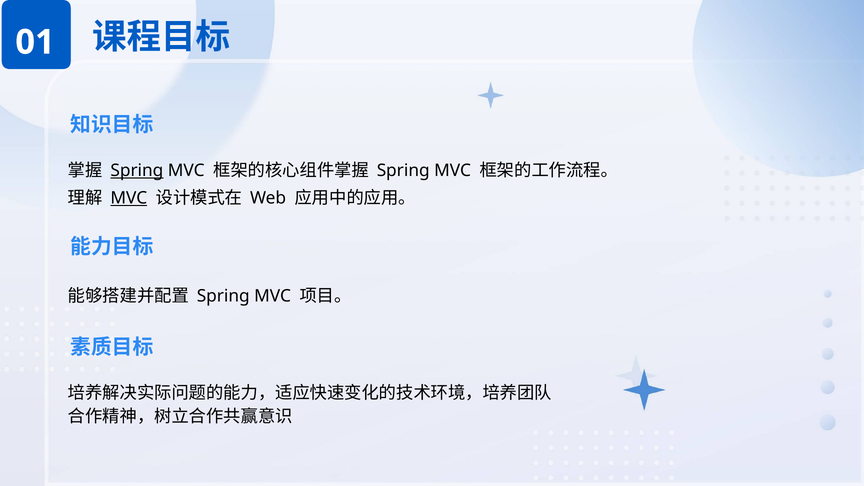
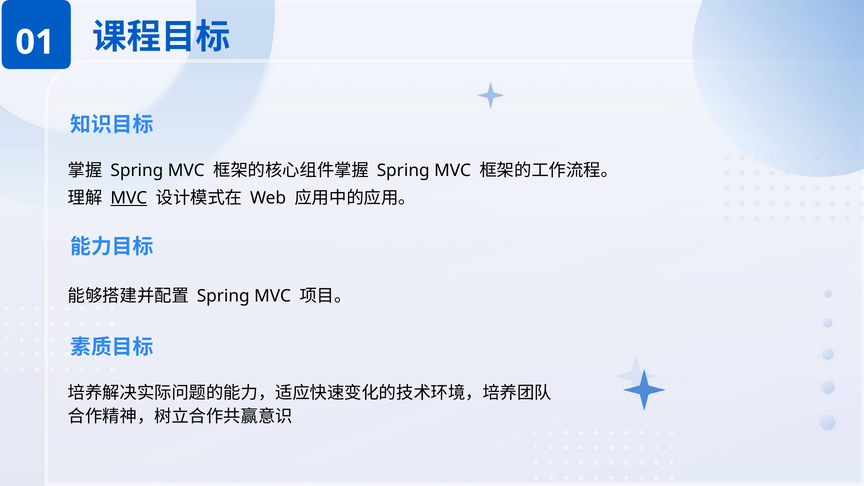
Spring underline: present -> none (137, 170)
